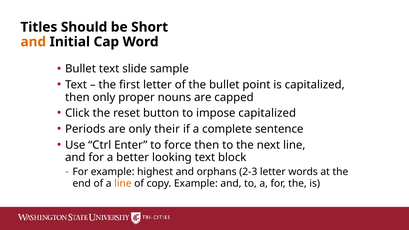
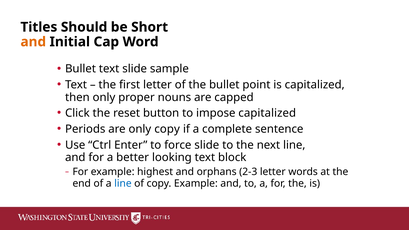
only their: their -> copy (167, 129)
force then: then -> slide (207, 145)
line colour: orange -> blue (123, 183)
